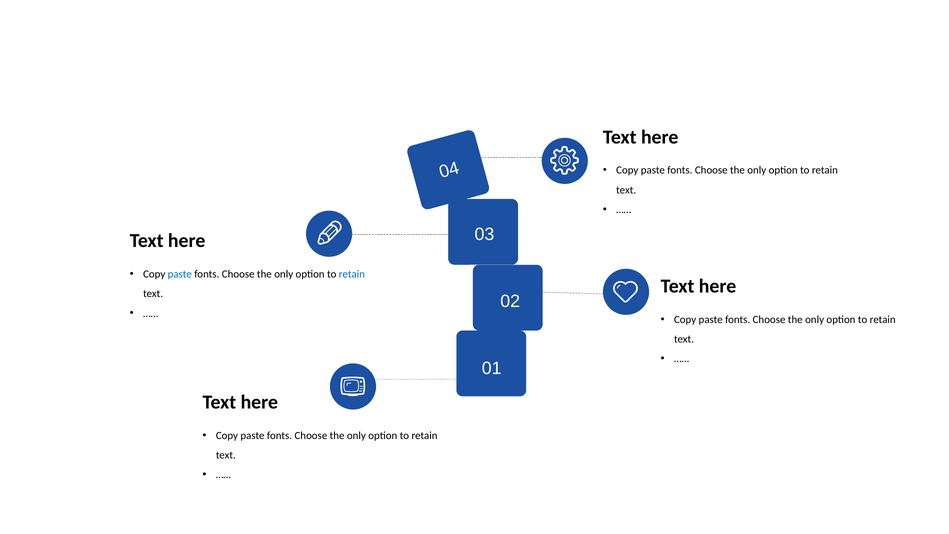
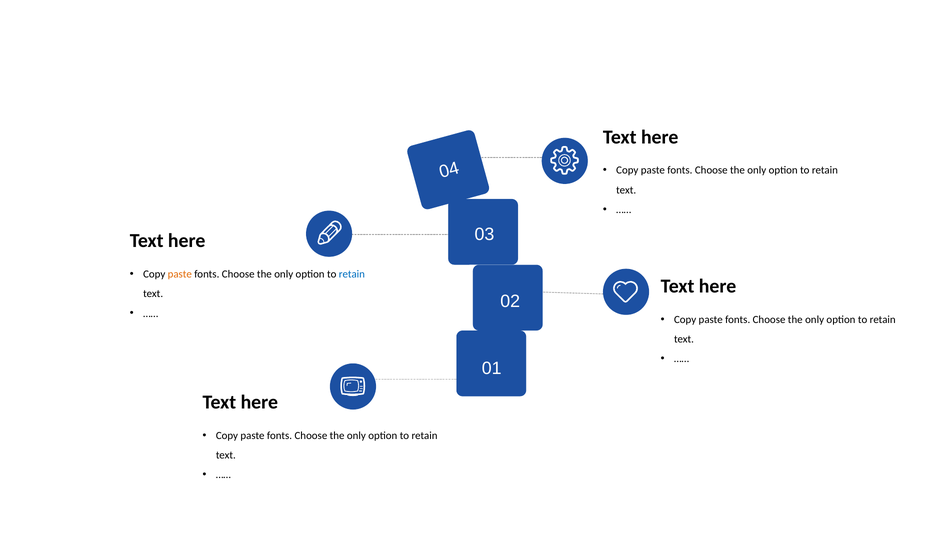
paste colour: blue -> orange (180, 274)
